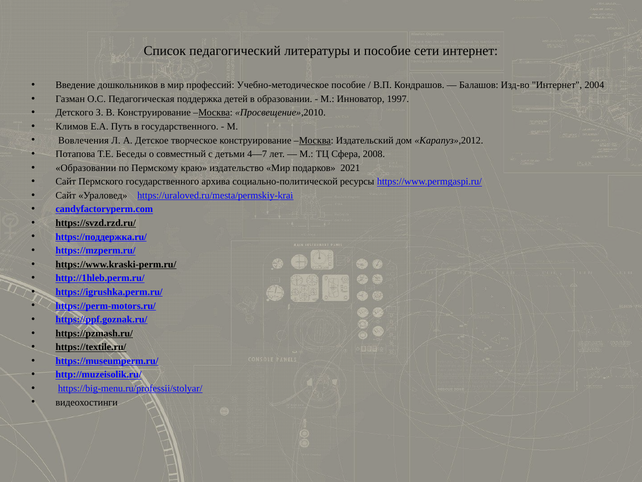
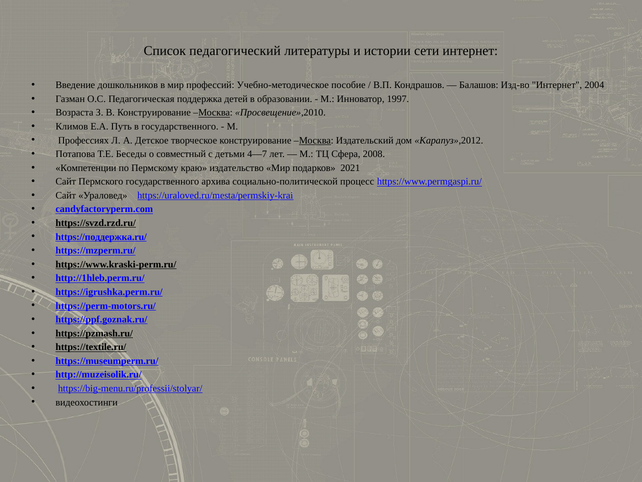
и пособие: пособие -> истории (387, 51)
Детского: Детского -> Возраста (74, 113)
Вовлечения: Вовлечения -> Профессиях (83, 140)
Образовании: Образовании -> Компетенции (86, 168)
ресурсы: ресурсы -> процесс (357, 181)
